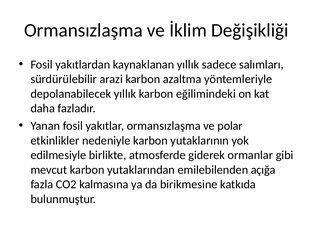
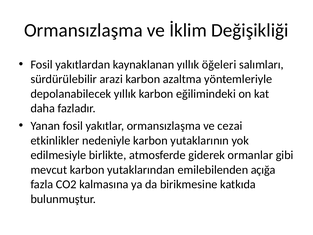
sadece: sadece -> öğeleri (219, 64)
polar: polar -> cezai (230, 126)
